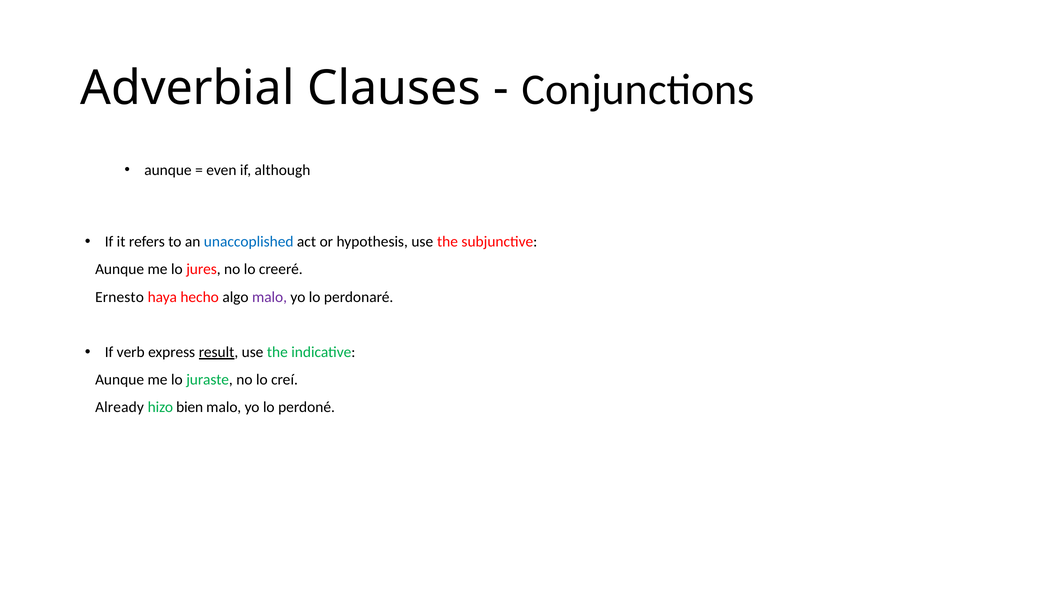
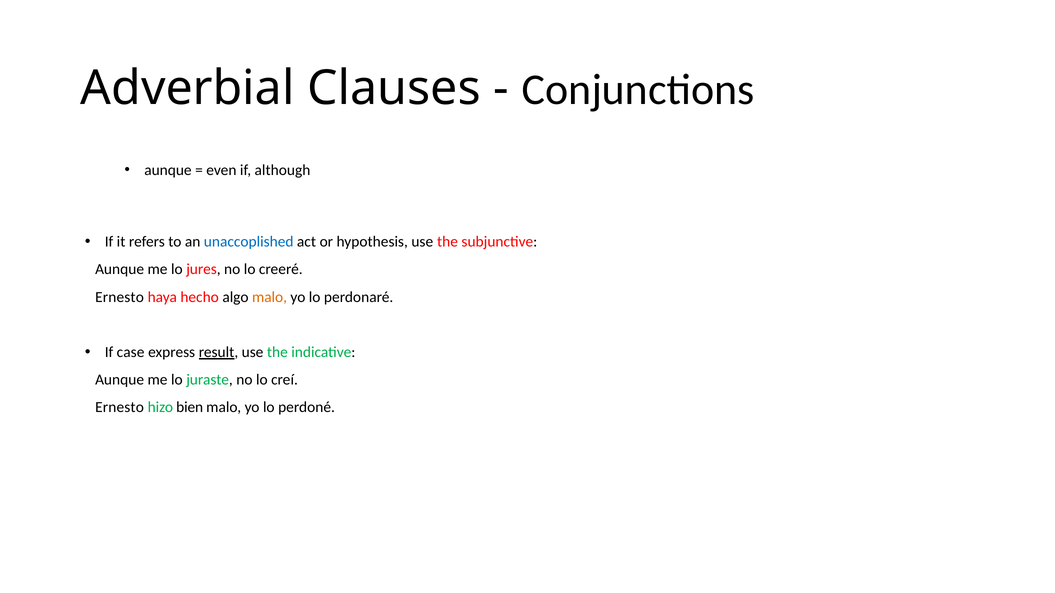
malo colour: purple -> orange (270, 297)
verb: verb -> case (131, 352)
Already: Already -> Ernesto (120, 408)
